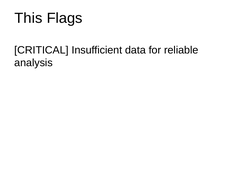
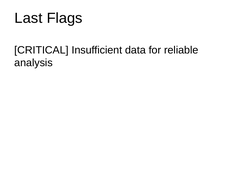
This: This -> Last (28, 18)
